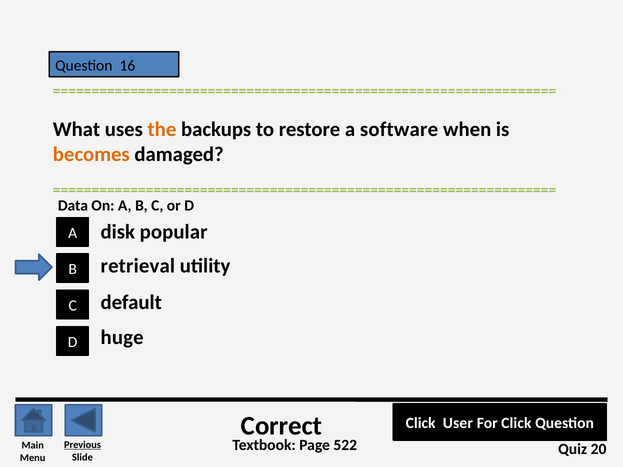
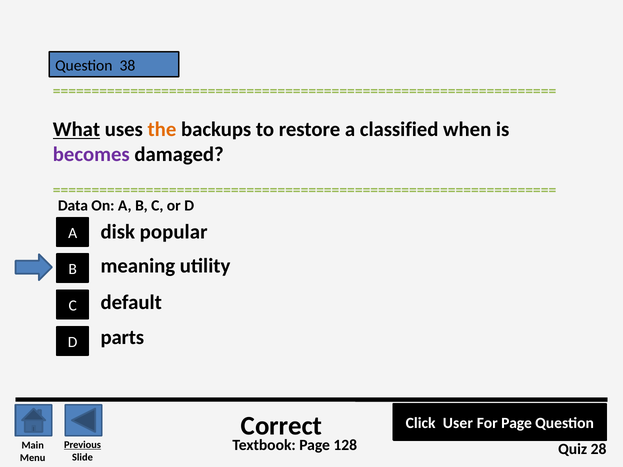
16: 16 -> 38 (127, 65)
What underline: none -> present (76, 130)
software: software -> classified (399, 130)
becomes colour: orange -> purple (91, 155)
retrieval: retrieval -> meaning (138, 266)
huge: huge -> parts (122, 338)
For Click: Click -> Page (516, 423)
522: 522 -> 128 (345, 445)
20: 20 -> 28 (599, 450)
